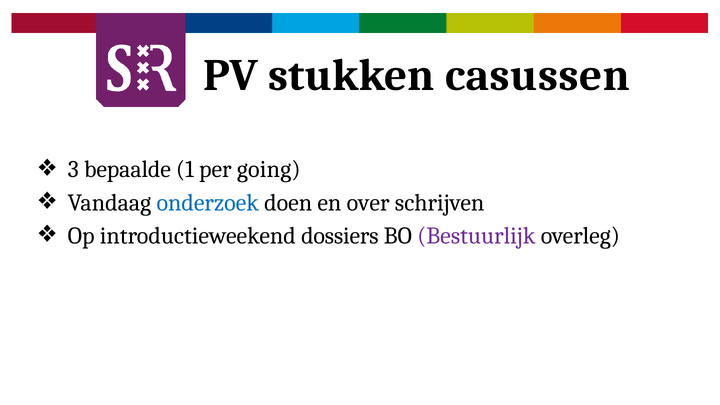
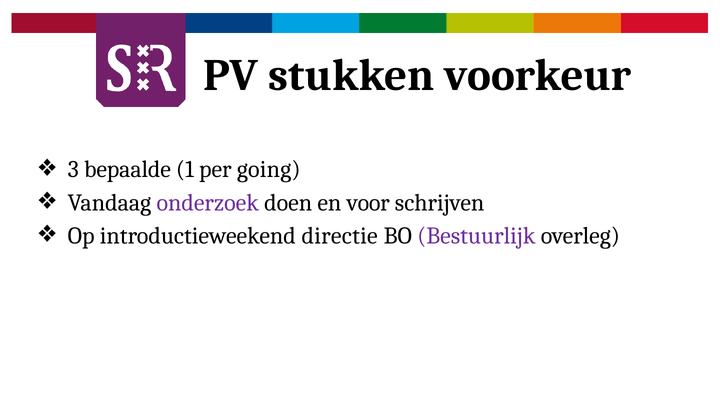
casussen: casussen -> voorkeur (538, 75)
onderzoek colour: blue -> purple (208, 203)
over: over -> voor (368, 203)
dossiers: dossiers -> directie (340, 236)
